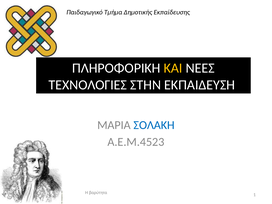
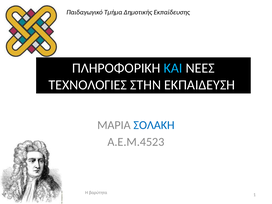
ΚΑΙ colour: yellow -> light blue (173, 68)
